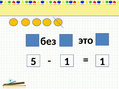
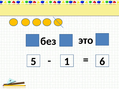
1 1: 1 -> 6 (102, 62)
